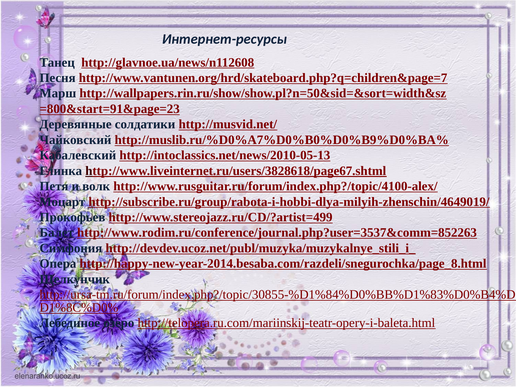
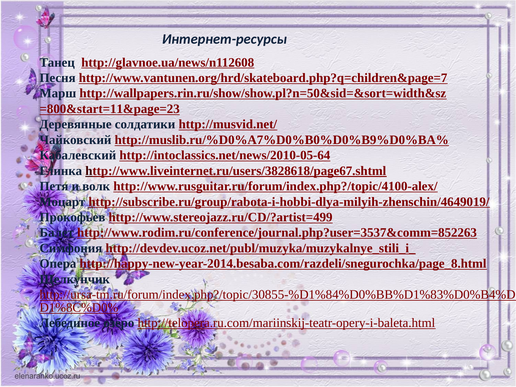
=800&start=91&page=23: =800&start=91&page=23 -> =800&start=11&page=23 (110, 109)
http://intoclassics.net/news/2010-05-13: http://intoclassics.net/news/2010-05-13 -> http://intoclassics.net/news/2010-05-64 (225, 155)
